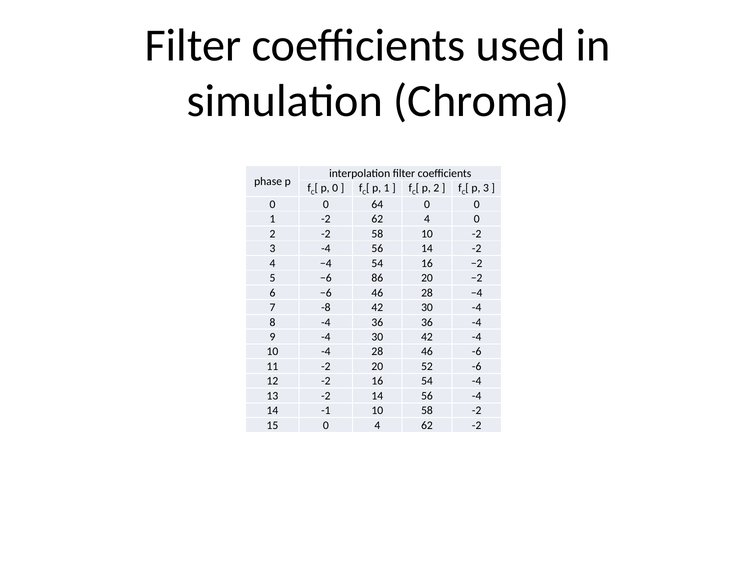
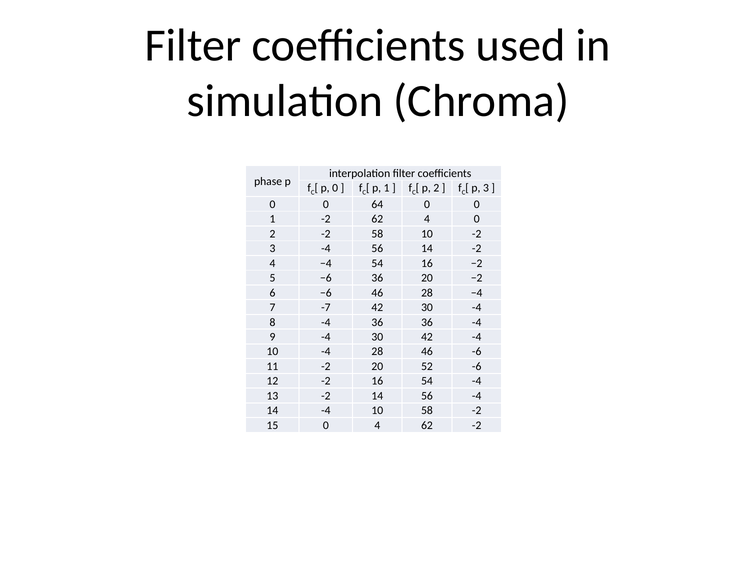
−6 86: 86 -> 36 (377, 278)
-8: -8 -> -7 (326, 307)
14 -1: -1 -> -4 (326, 411)
